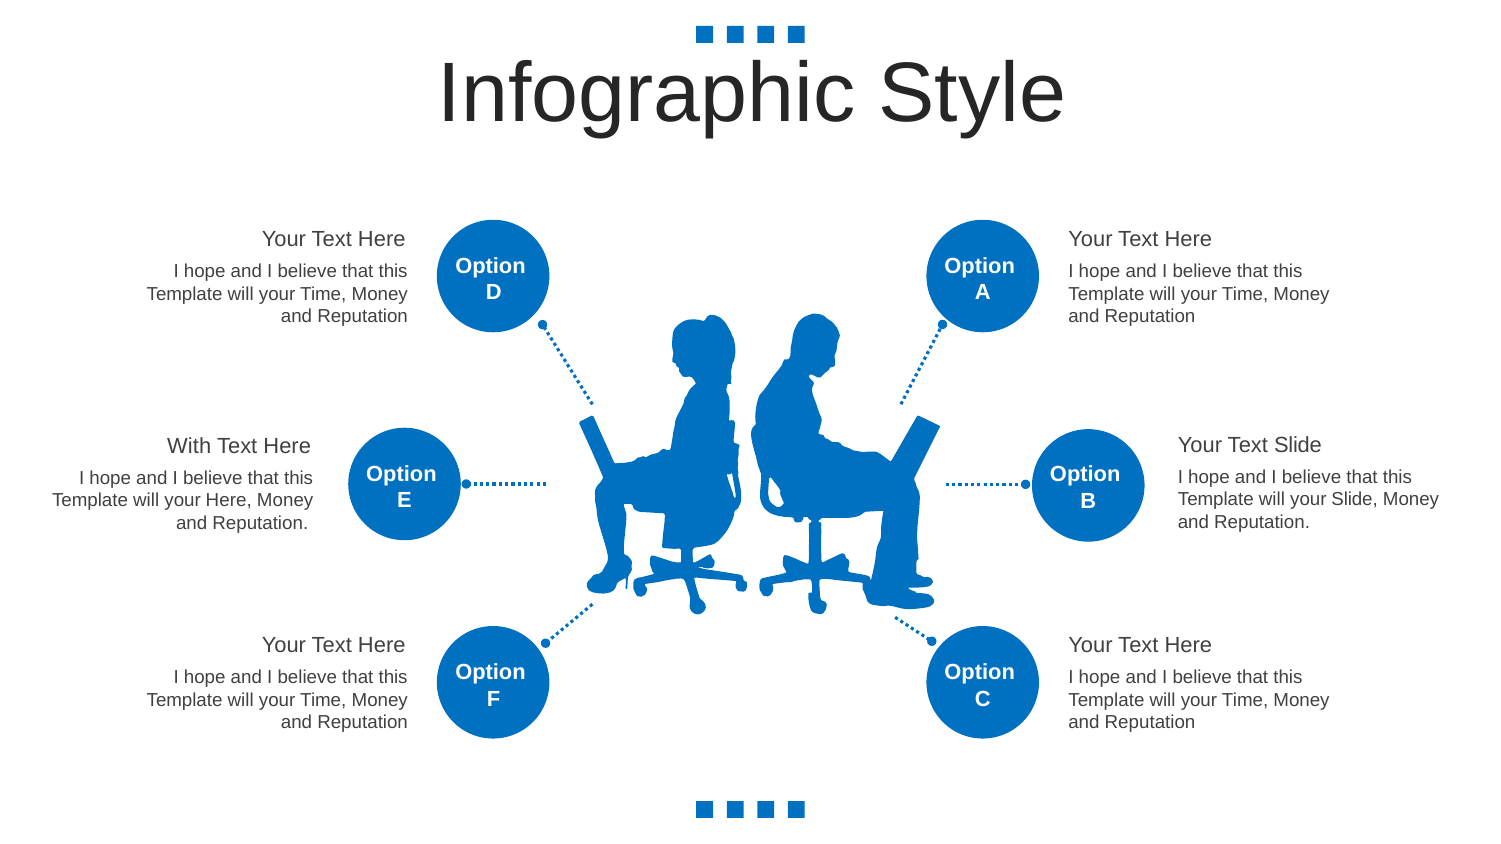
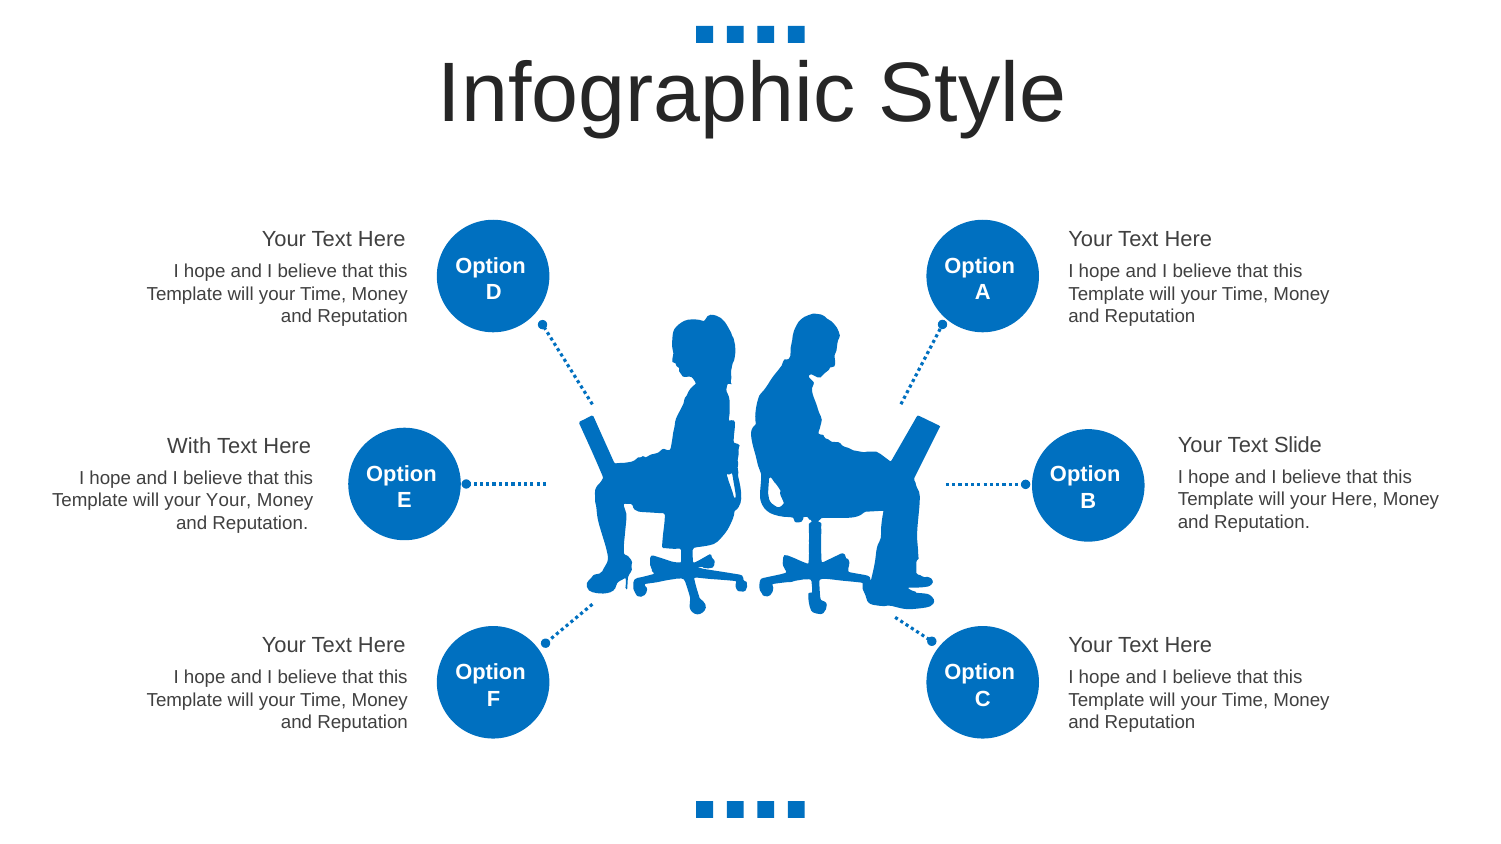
your Slide: Slide -> Here (1355, 500)
your Here: Here -> Your (229, 501)
